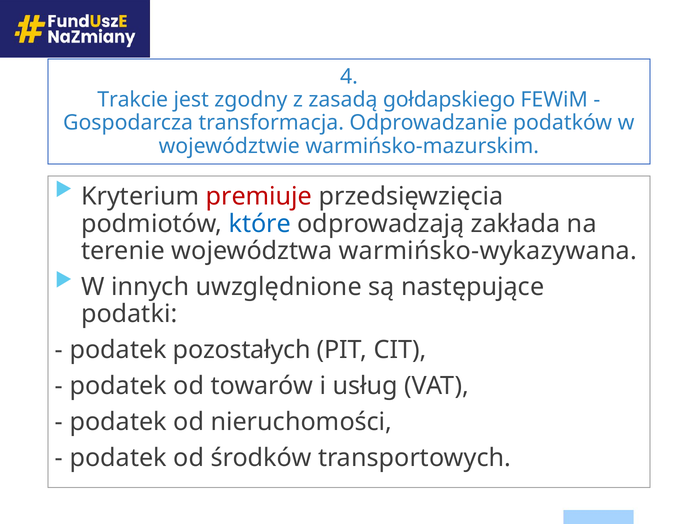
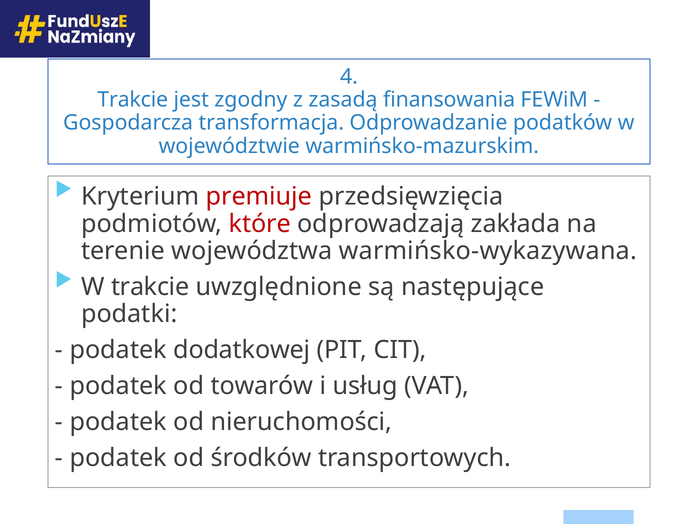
gołdapskiego: gołdapskiego -> finansowania (449, 100)
które colour: blue -> red (260, 223)
W innych: innych -> trakcie (150, 287)
pozostałych: pozostałych -> dodatkowej (242, 350)
